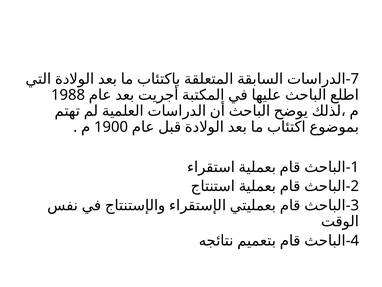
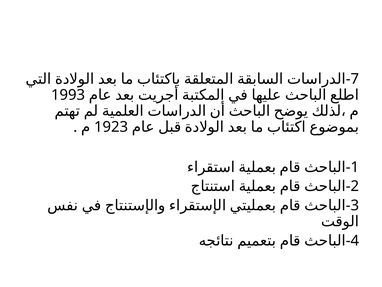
1988: 1988 -> 1993 (68, 95)
1900: 1900 -> 1923 (111, 127)
